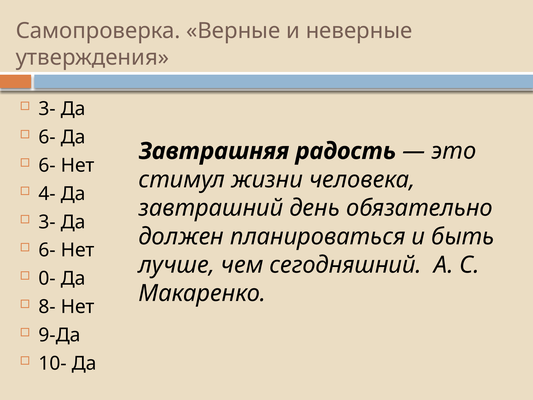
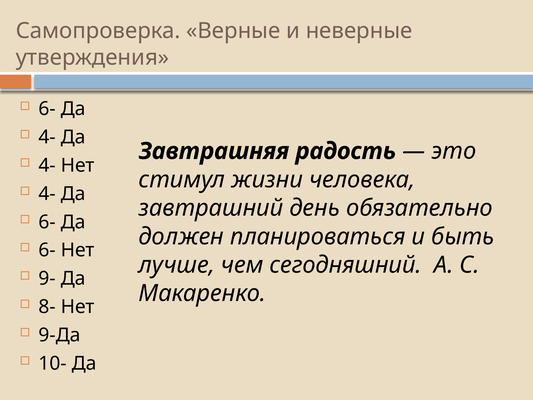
3-: 3- -> 6- (47, 109)
6-: 6- -> 4- (47, 137)
6-: 6- -> 4- (47, 165)
3-: 3- -> 6- (47, 222)
0-: 0- -> 9- (47, 278)
